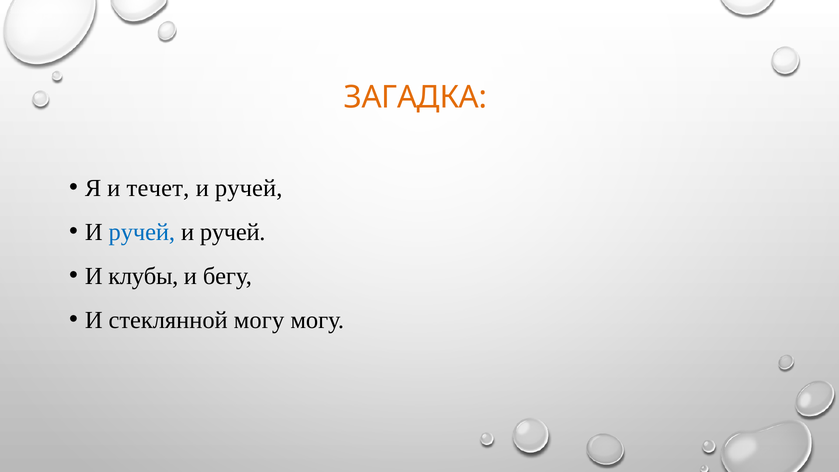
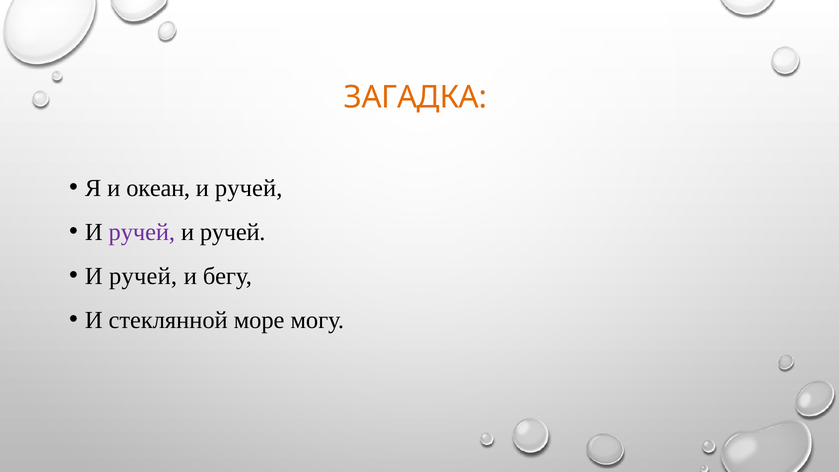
течет: течет -> океан (158, 188)
ручей colour: blue -> purple (142, 232)
клубы: клубы -> ручей (143, 276)
стеклянной могу: могу -> море (259, 320)
